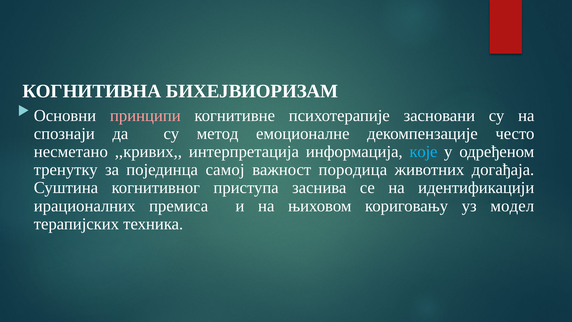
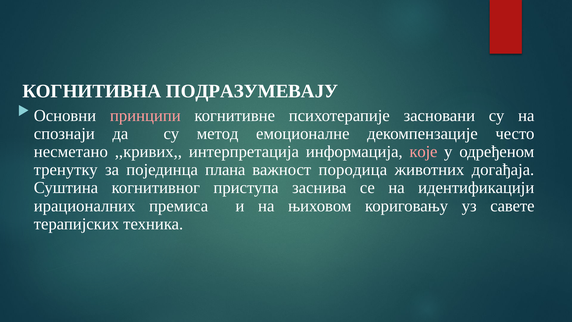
БИХЕЈВИОРИЗАМ: БИХЕЈВИОРИЗАМ -> ПОДРАЗУМЕВАЈУ (252, 91)
које colour: light blue -> pink (423, 152)
самој: самој -> плана (225, 170)
модел: модел -> савете (512, 206)
